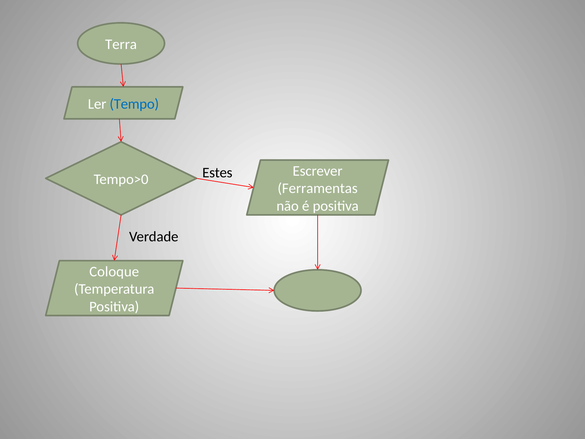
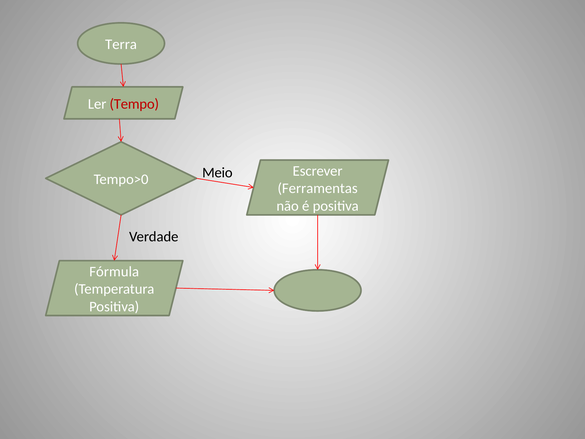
Tempo colour: blue -> red (134, 104)
Estes: Estes -> Meio (217, 173)
Coloque: Coloque -> Fórmula (114, 271)
